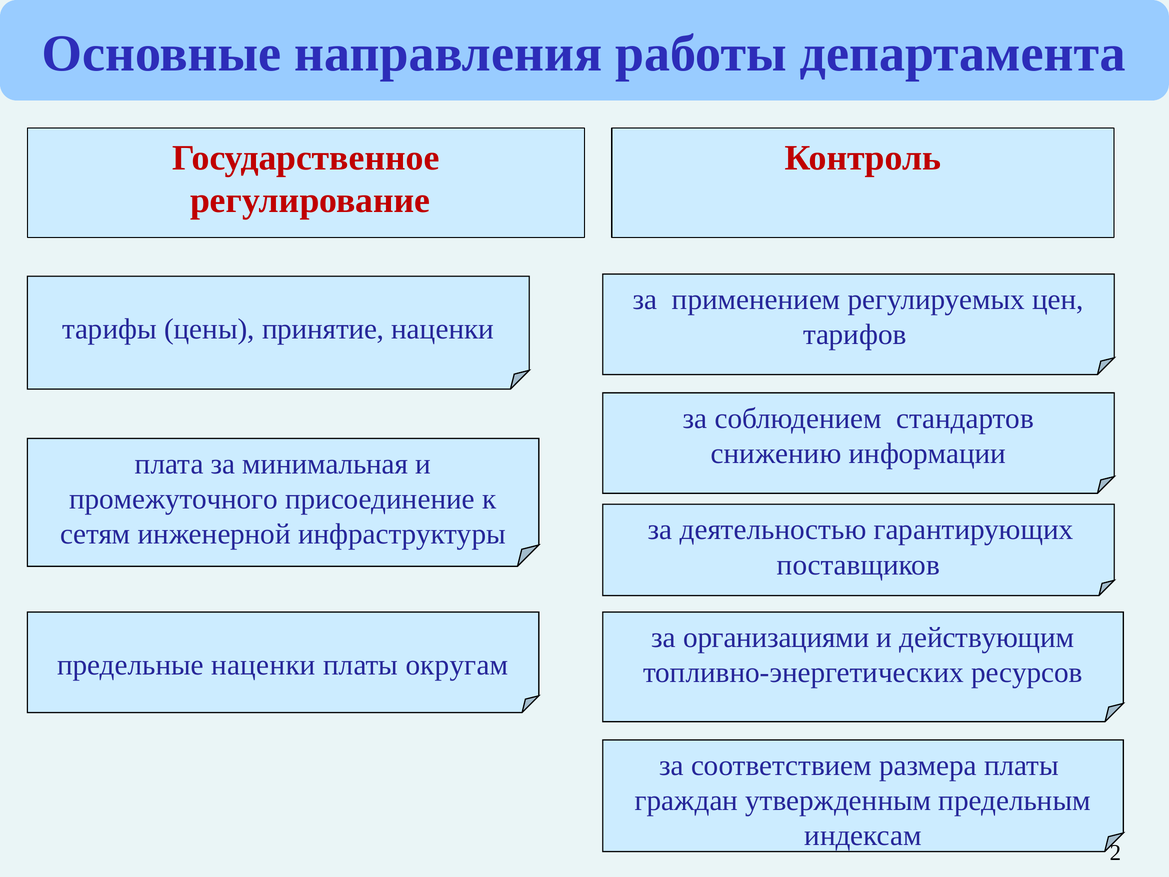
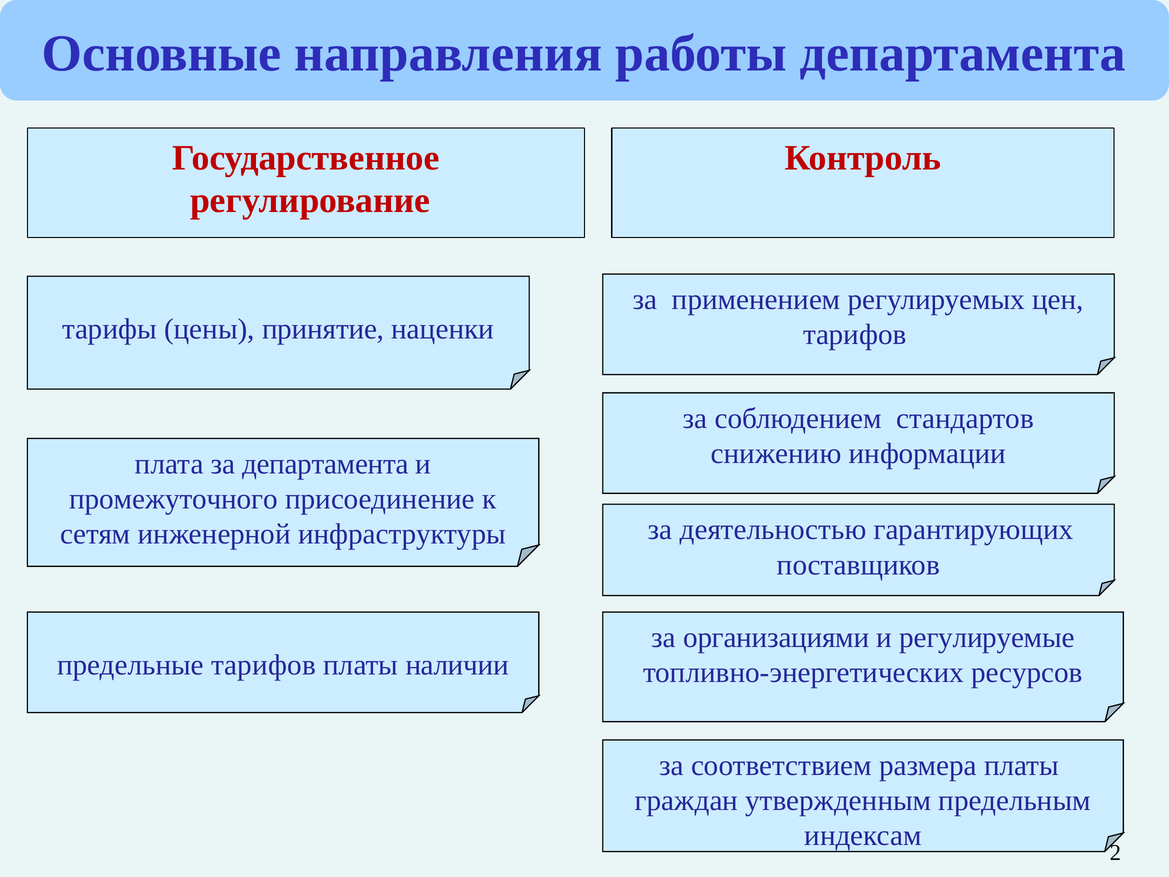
за минимальная: минимальная -> департамента (325, 464)
действующим: действующим -> регулируемые (987, 637)
предельные наценки: наценки -> тарифов (263, 665)
округам: округам -> наличии (457, 665)
